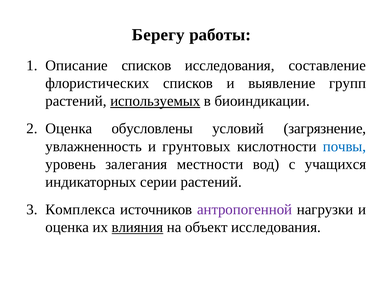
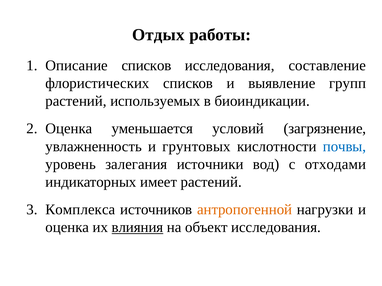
Берегу: Берегу -> Отдых (158, 35)
используемых underline: present -> none (155, 101)
обусловлены: обусловлены -> уменьшается (152, 129)
местности: местности -> источники (210, 164)
учащихся: учащихся -> отходами (335, 164)
серии: серии -> имеет (159, 182)
антропогенной colour: purple -> orange (245, 210)
